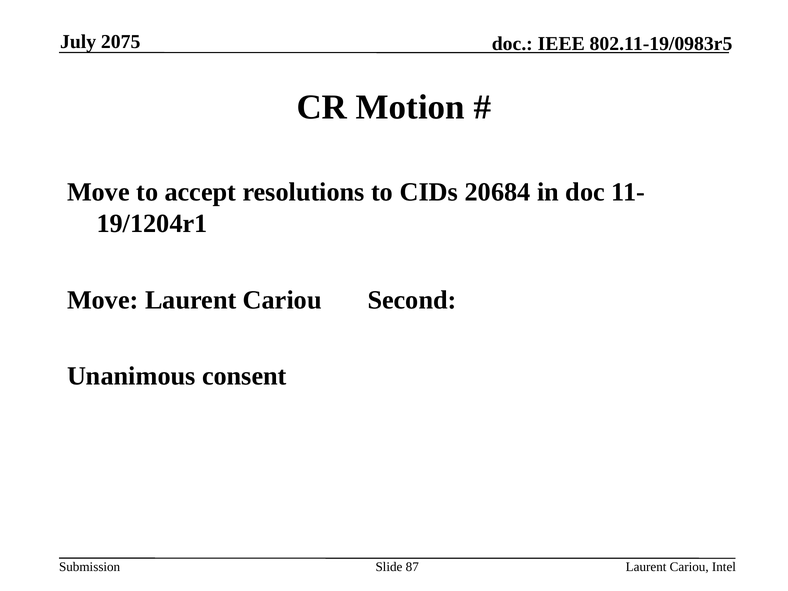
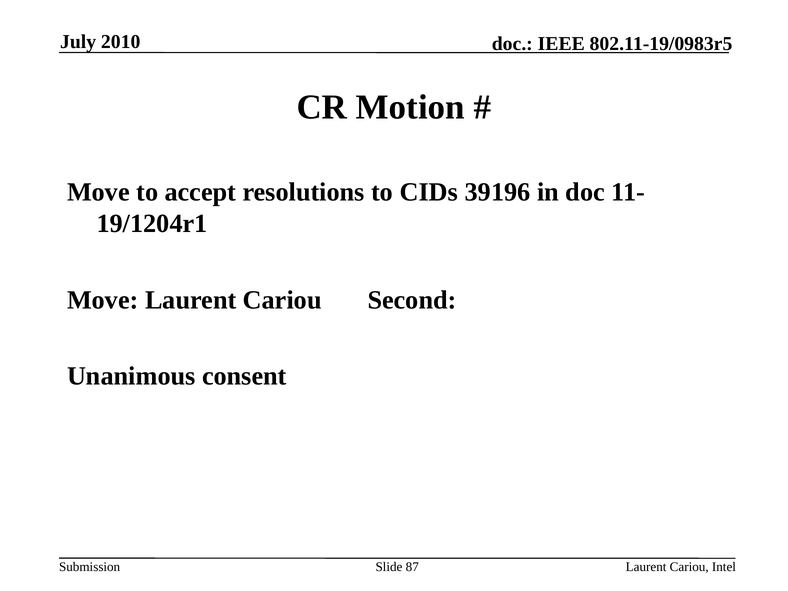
2075: 2075 -> 2010 (121, 42)
20684: 20684 -> 39196 (498, 192)
